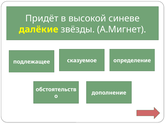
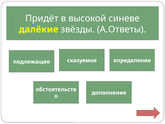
А.Мигнет: А.Мигнет -> А.Ответы (122, 29)
